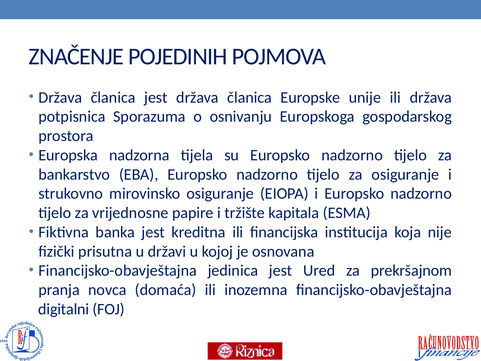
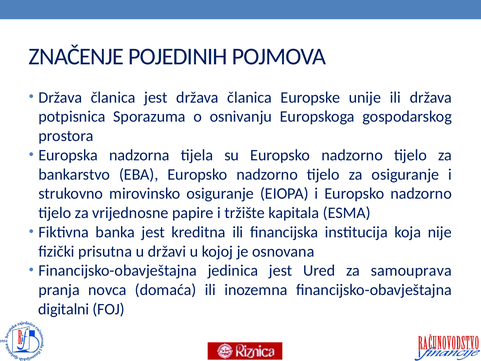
prekršajnom: prekršajnom -> samouprava (411, 270)
